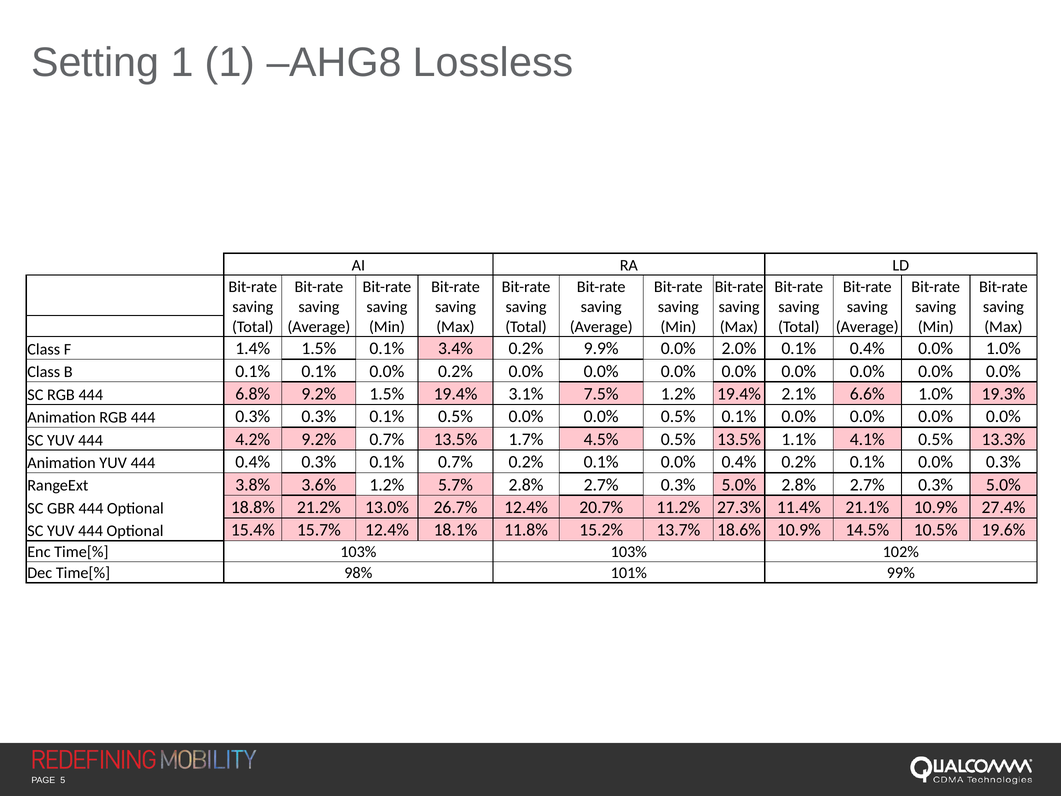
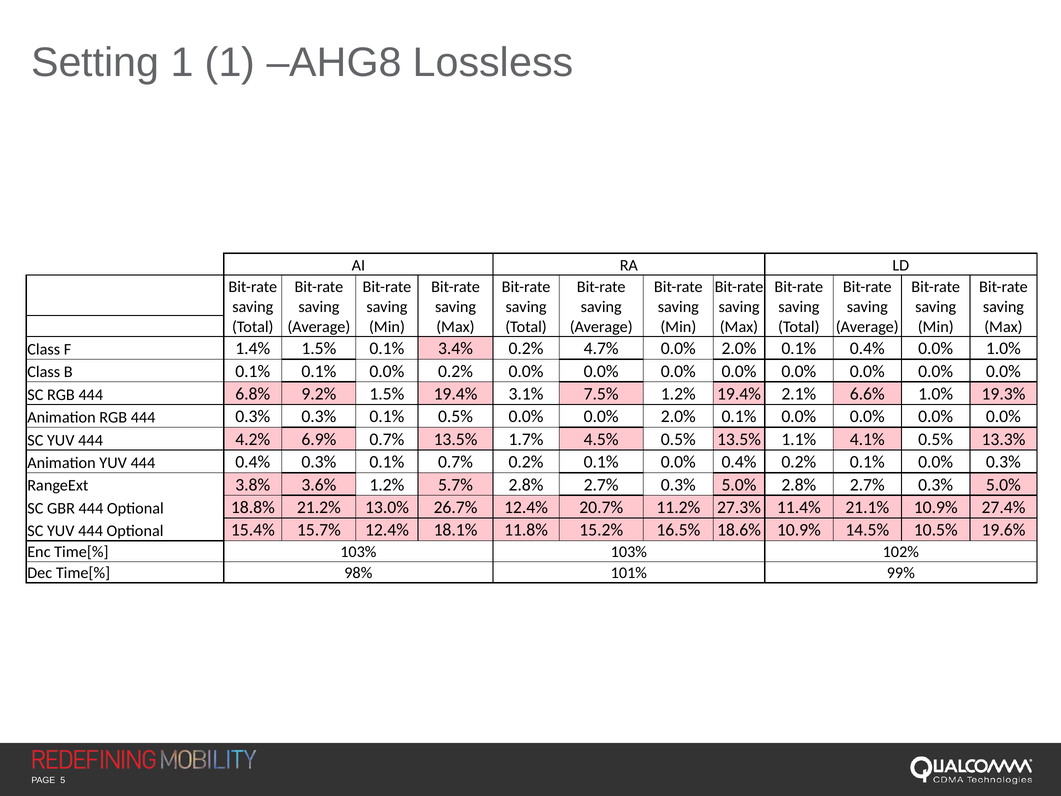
9.9%: 9.9% -> 4.7% (601, 348)
0.0% 0.0% 0.5%: 0.5% -> 2.0% (678, 417)
4.2% 9.2%: 9.2% -> 6.9% (319, 439)
13.7%: 13.7% -> 16.5% (678, 530)
